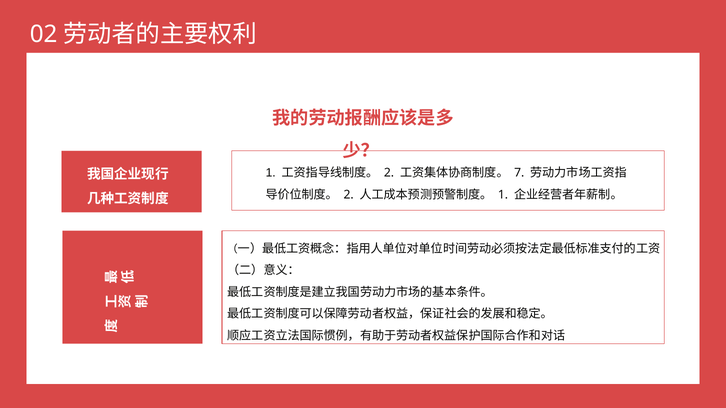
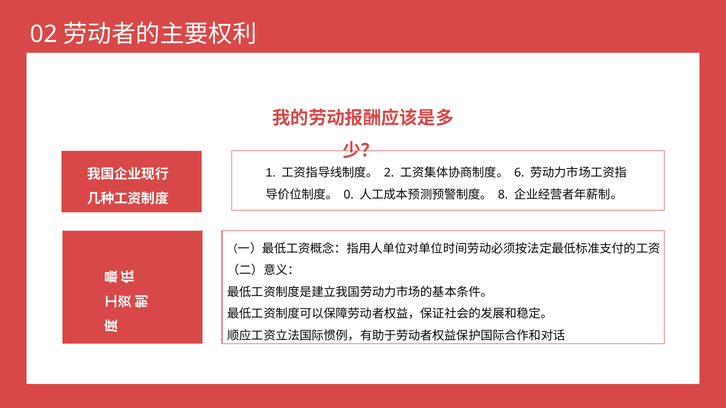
7: 7 -> 6 (519, 173)
2: 2 -> 0 (349, 195)
1: 1 -> 8 (503, 195)
